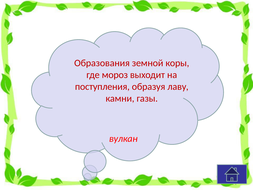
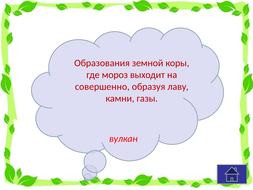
поступления: поступления -> совершенно (102, 87)
